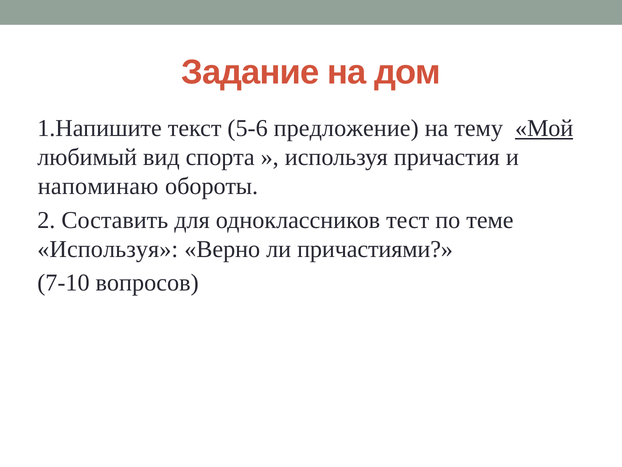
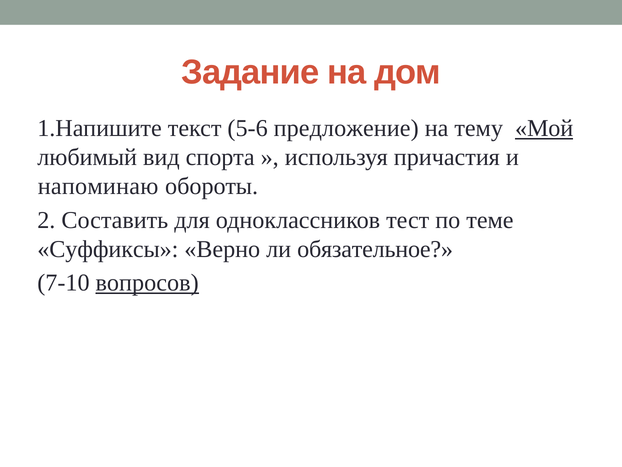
Используя: Используя -> Суффиксы (108, 249)
причастиями: причастиями -> обязательное (375, 249)
вопросов underline: none -> present (147, 283)
